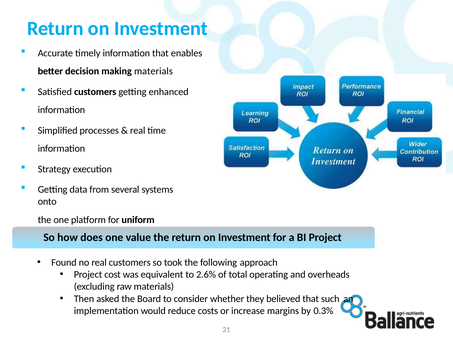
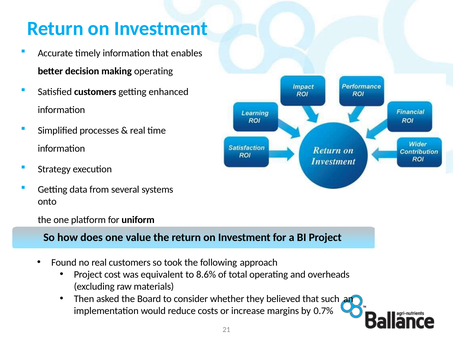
making materials: materials -> operating (154, 71)
2.6%: 2.6% -> 8.6% (206, 274)
0.3%: 0.3% -> 0.7% (323, 311)
